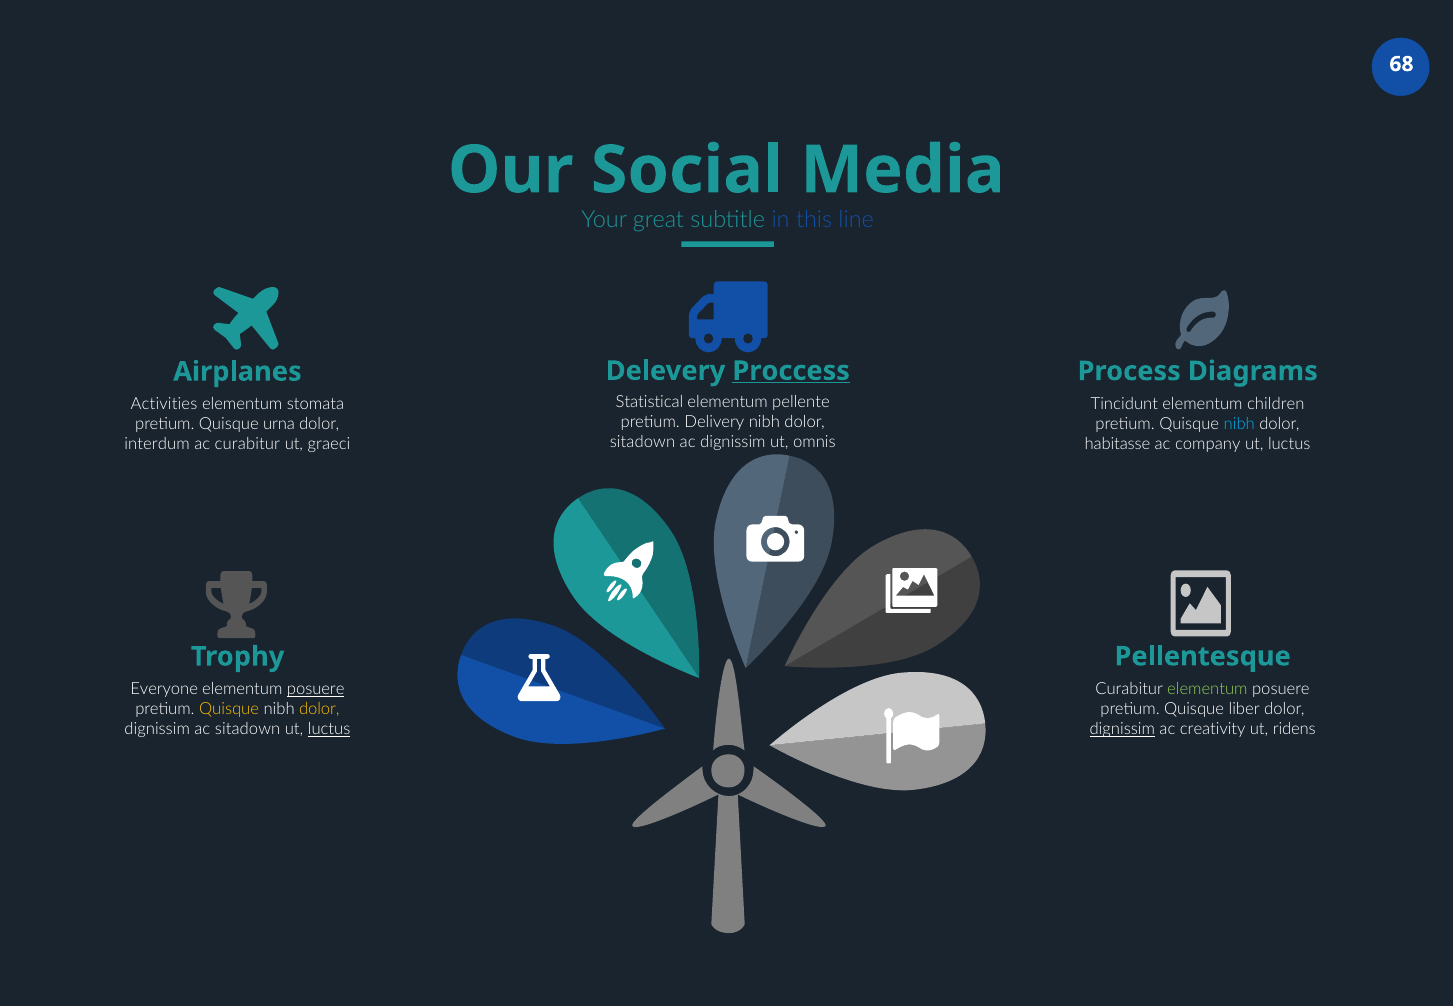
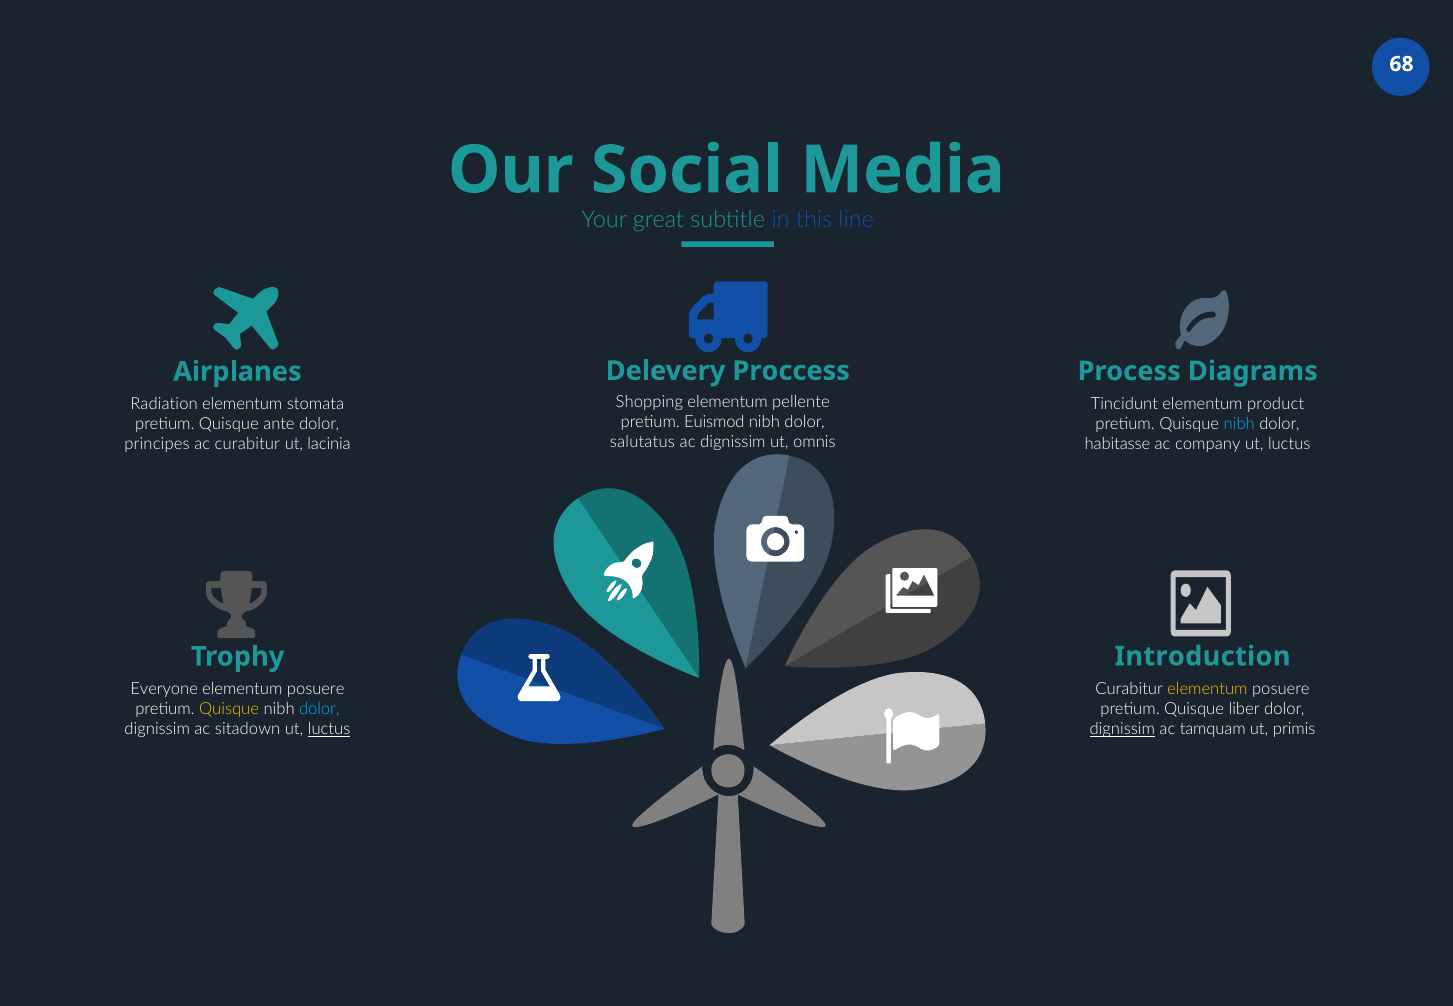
Proccess underline: present -> none (791, 371)
Statistical: Statistical -> Shopping (649, 402)
children: children -> product (1276, 404)
Activities: Activities -> Radiation (164, 404)
Delivery: Delivery -> Euismod (714, 422)
urna: urna -> ante (279, 424)
sitadown: sitadown -> salutatus (642, 442)
interdum: interdum -> principes (157, 444)
graeci: graeci -> lacinia (329, 444)
Pellentesque: Pellentesque -> Introduction (1202, 656)
elementum colour: light green -> yellow (1207, 689)
posuere underline: present -> none (316, 689)
dolor colour: yellow -> light blue (319, 709)
creativity: creativity -> tamquam (1213, 729)
ridens: ridens -> primis (1294, 729)
